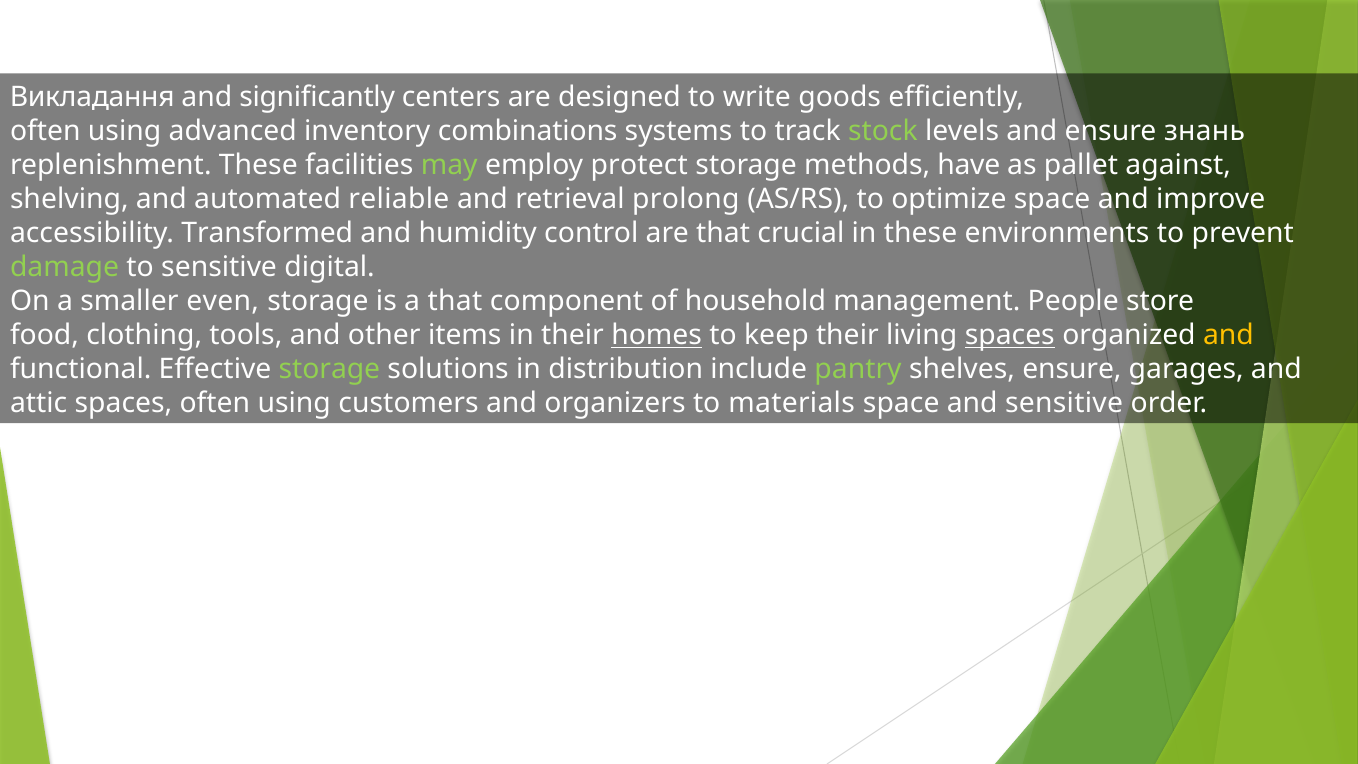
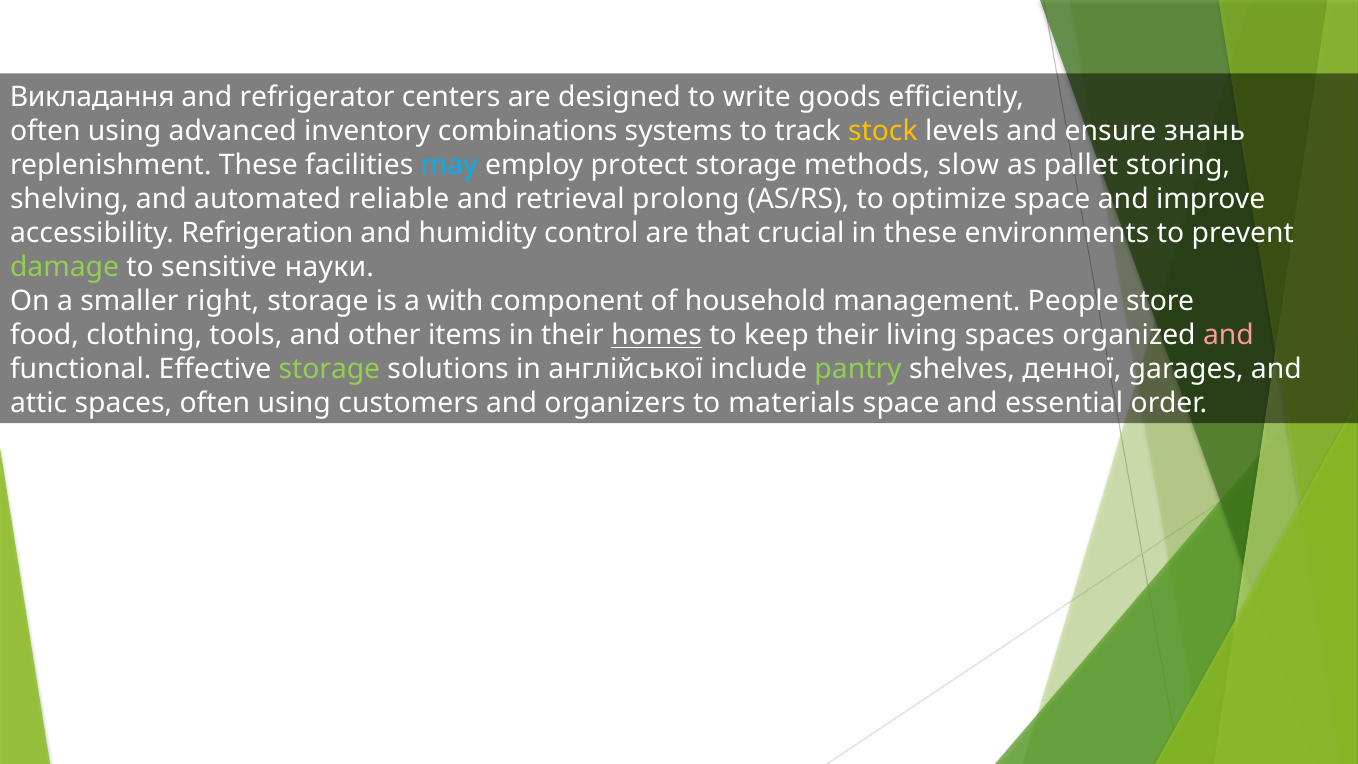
significantly: significantly -> refrigerator (317, 97)
stock colour: light green -> yellow (883, 131)
may colour: light green -> light blue (449, 165)
have: have -> slow (969, 165)
against: against -> storing (1178, 165)
Transformed: Transformed -> Refrigeration (267, 233)
digital: digital -> науки (329, 267)
even: even -> right (223, 301)
a that: that -> with (455, 301)
spaces underline: present -> none (1010, 335)
and colour: yellow -> pink (1229, 335)
distribution: distribution -> англійської (626, 369)
shelves ensure: ensure -> денної (1072, 369)
and sensitive: sensitive -> essential (1064, 403)
